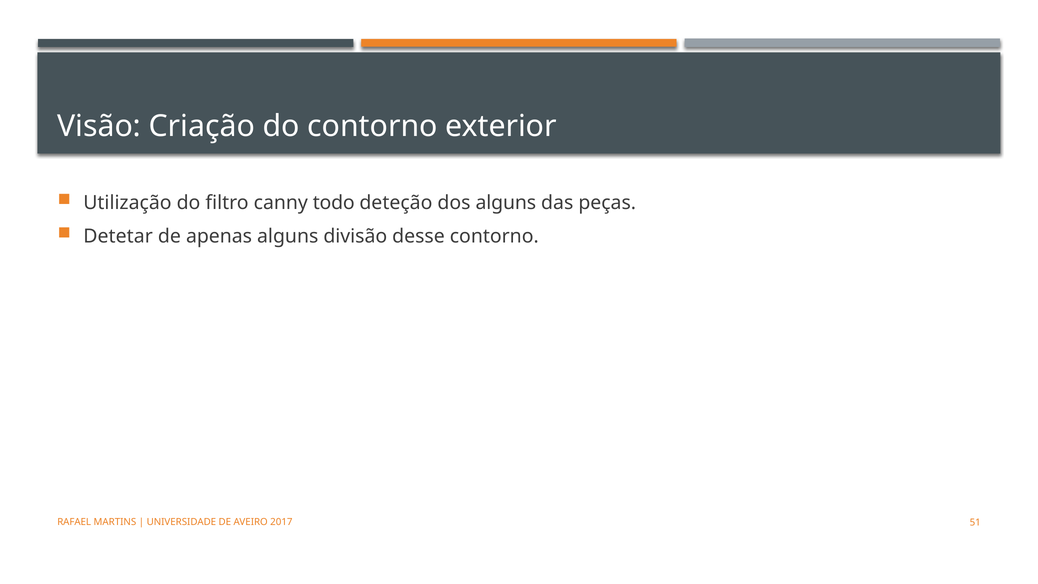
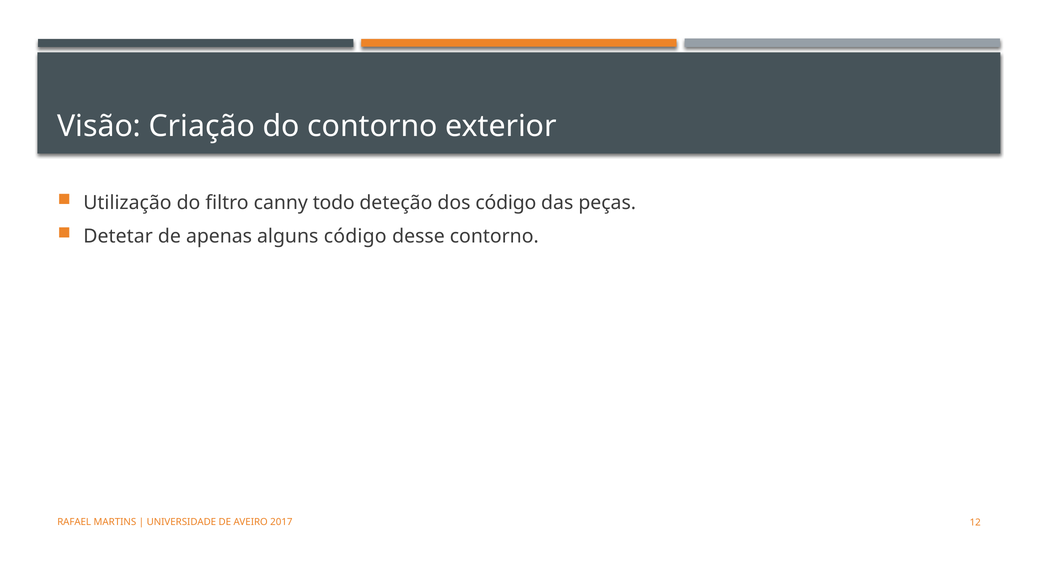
dos alguns: alguns -> código (506, 203)
alguns divisão: divisão -> código (355, 236)
51: 51 -> 12 (975, 523)
